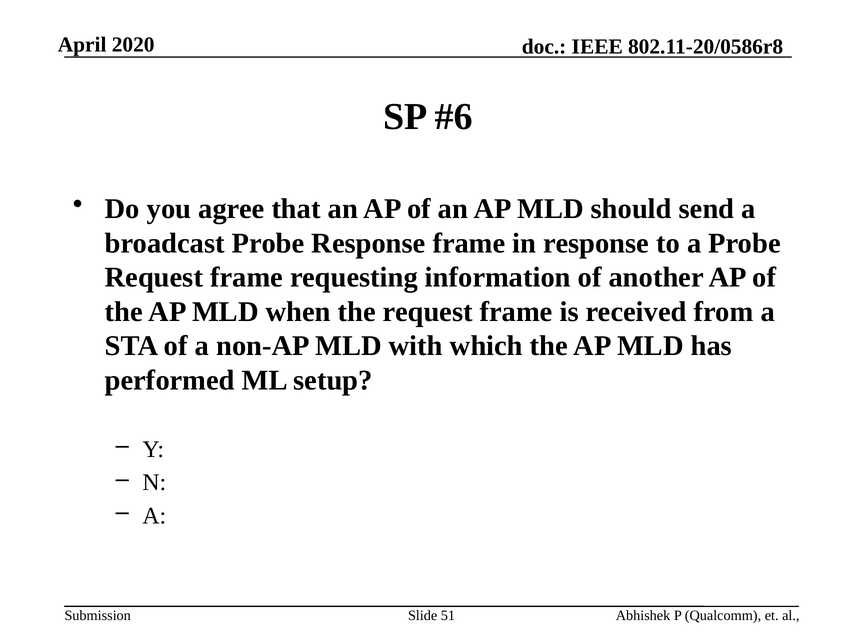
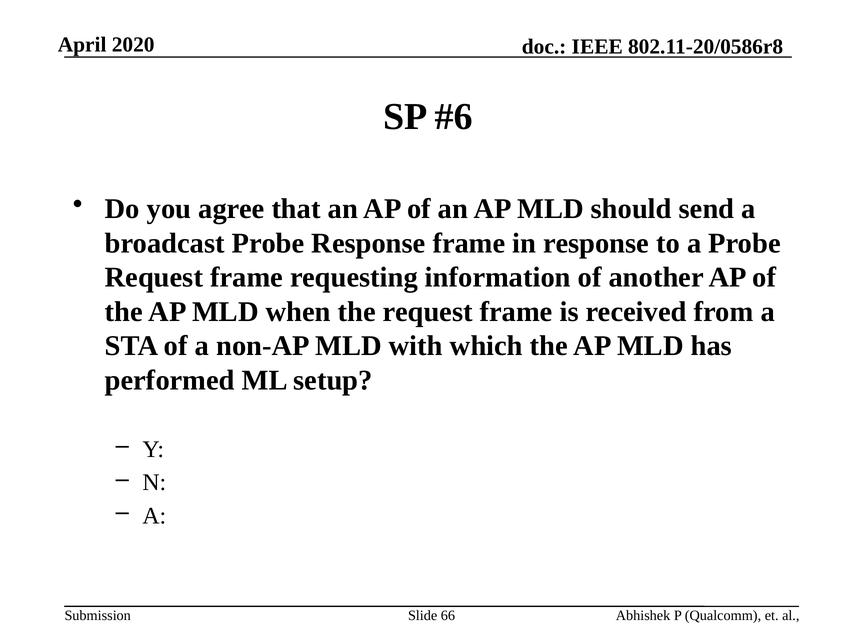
51: 51 -> 66 (448, 616)
